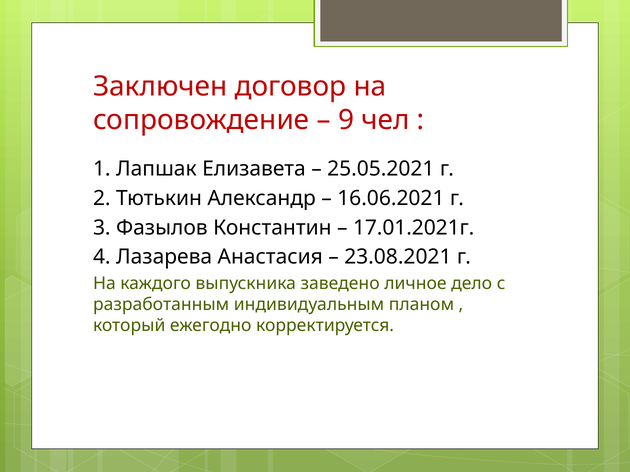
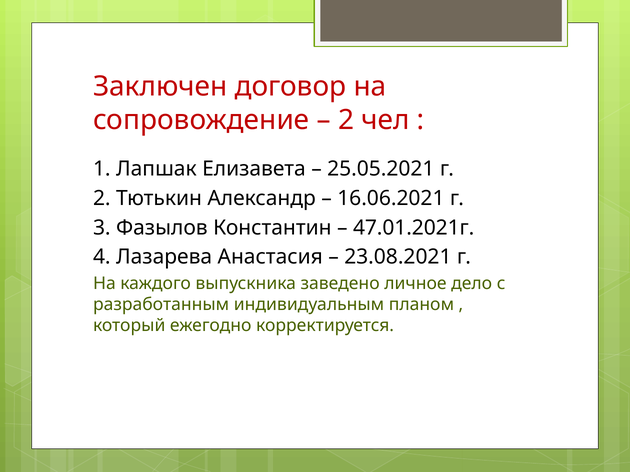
9: 9 -> 2 (346, 120)
17.01.2021г: 17.01.2021г -> 47.01.2021г (414, 228)
